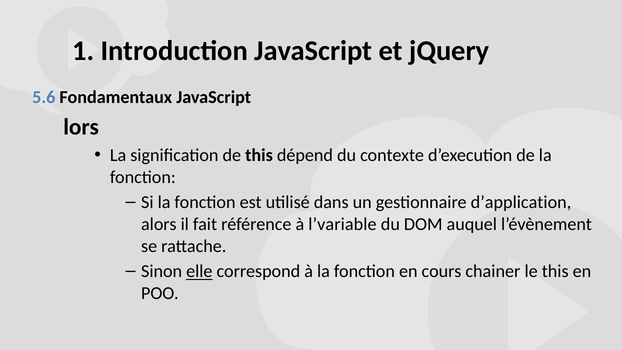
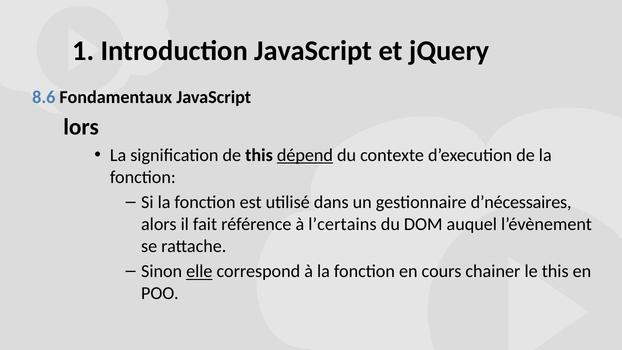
5.6: 5.6 -> 8.6 (44, 97)
dépend underline: none -> present (305, 155)
d’application: d’application -> d’nécessaires (521, 202)
l’variable: l’variable -> l’certains (342, 224)
